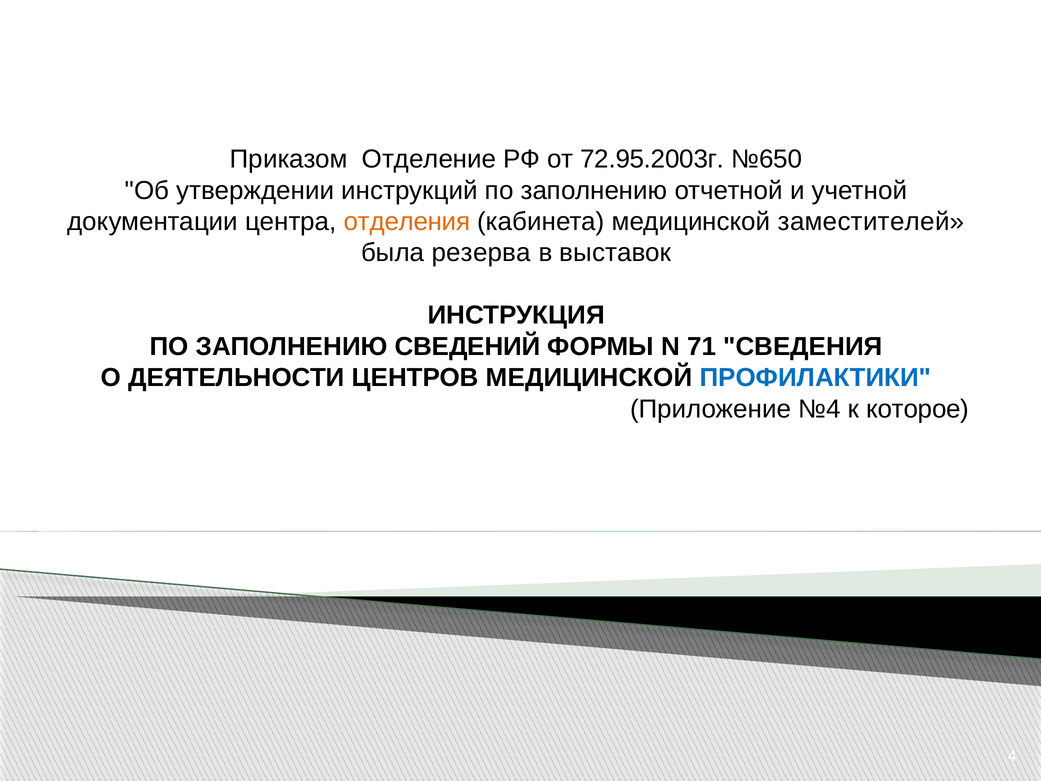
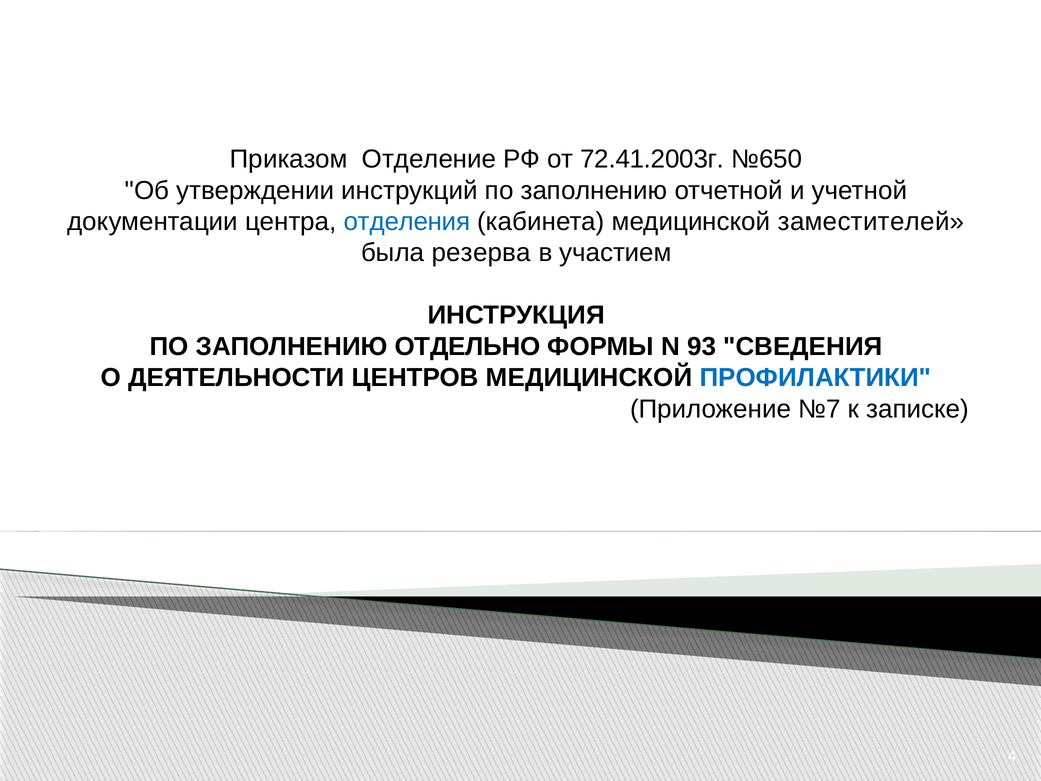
72.95.2003г: 72.95.2003г -> 72.41.2003г (652, 159)
отделения colour: orange -> blue (407, 222)
выставок: выставок -> участием (615, 253)
СВЕДЕНИЙ: СВЕДЕНИЙ -> ОТДЕЛЬНО (468, 346)
71: 71 -> 93 (702, 346)
№4: №4 -> №7 (820, 409)
которое: которое -> записке (918, 409)
